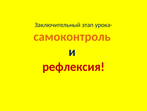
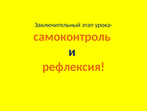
рефлексия colour: red -> orange (74, 66)
